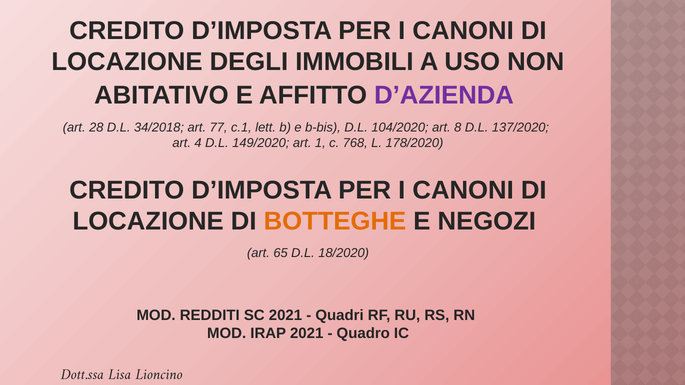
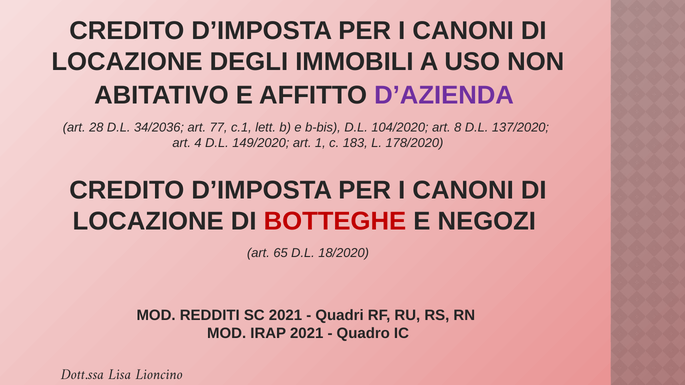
34/2018: 34/2018 -> 34/2036 (159, 128)
768: 768 -> 183 (355, 143)
BOTTEGHE colour: orange -> red (335, 222)
